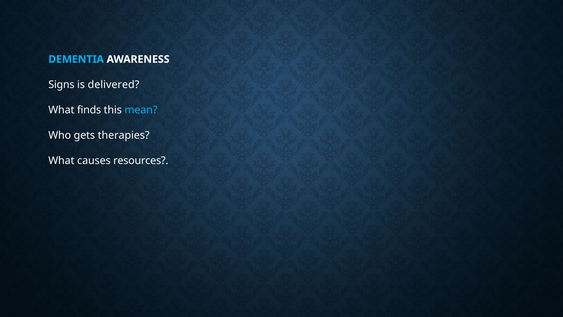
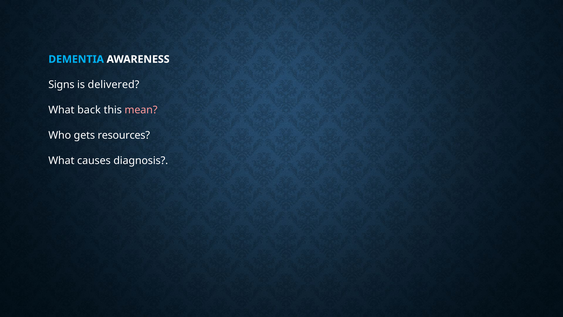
finds: finds -> back (89, 110)
mean colour: light blue -> pink (141, 110)
therapies: therapies -> resources (124, 135)
resources: resources -> diagnosis (141, 161)
